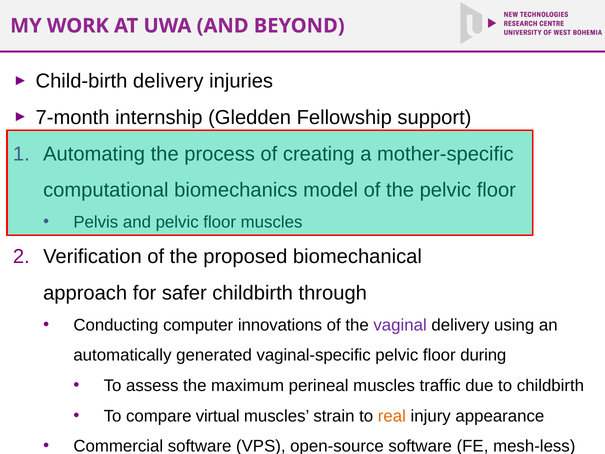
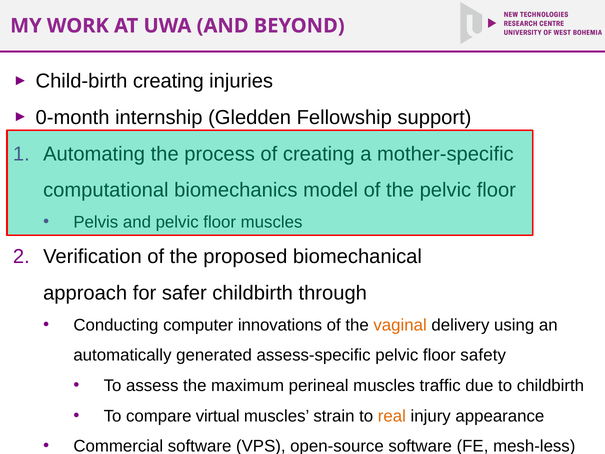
Child-birth delivery: delivery -> creating (168, 81)
7-month: 7-month -> 0-month (73, 118)
vaginal colour: purple -> orange (400, 325)
vaginal-specific: vaginal-specific -> assess-specific (314, 355)
during: during -> safety (483, 355)
